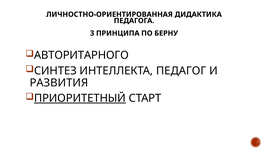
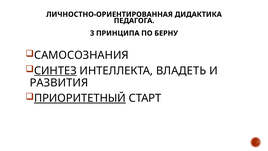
АВТОРИТАРНОГО: АВТОРИТАРНОГО -> САМОСОЗНАНИЯ (81, 55)
СИНТЕЗ underline: none -> present (55, 71)
ПЕДАГОГ: ПЕДАГОГ -> ВЛАДЕТЬ (181, 71)
